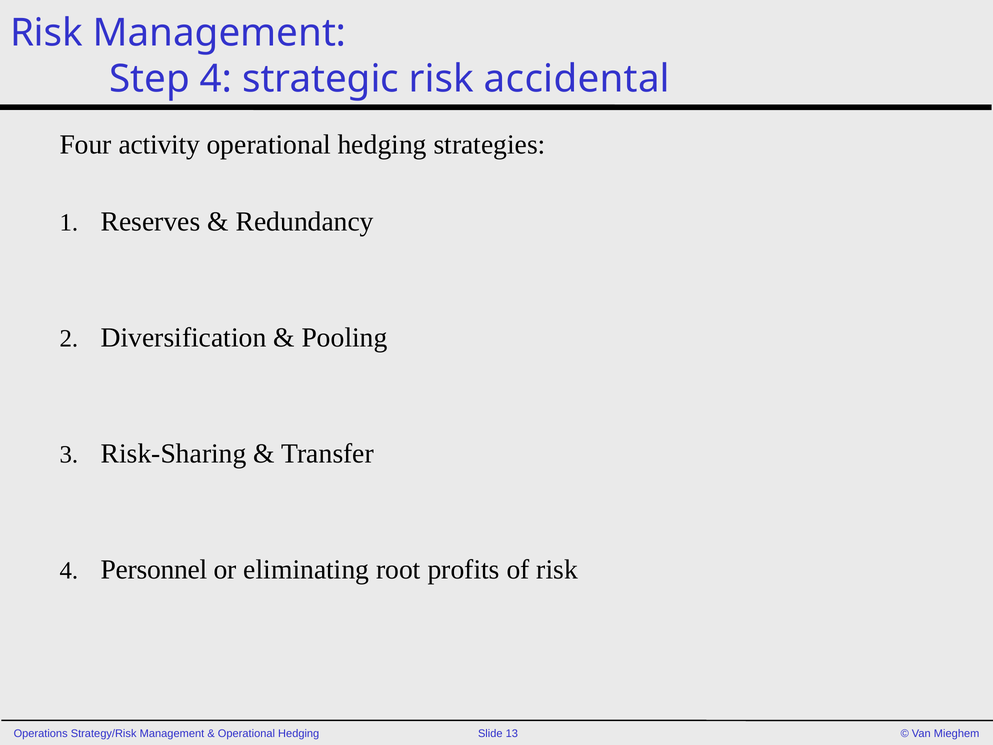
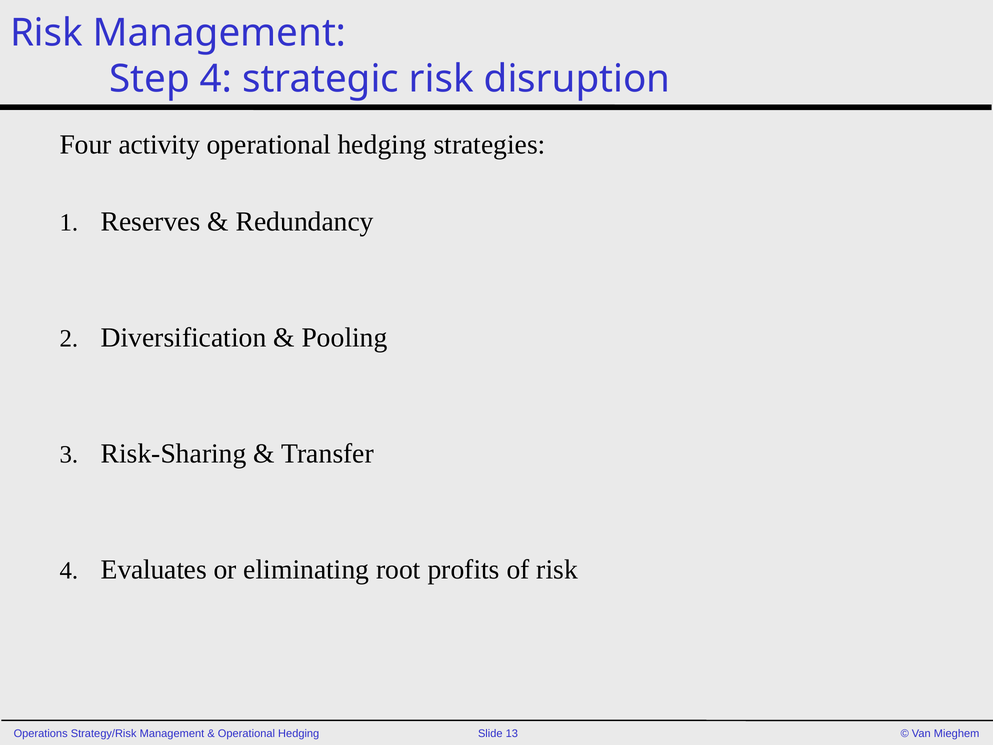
accidental: accidental -> disruption (577, 79)
Personnel: Personnel -> Evaluates (154, 569)
